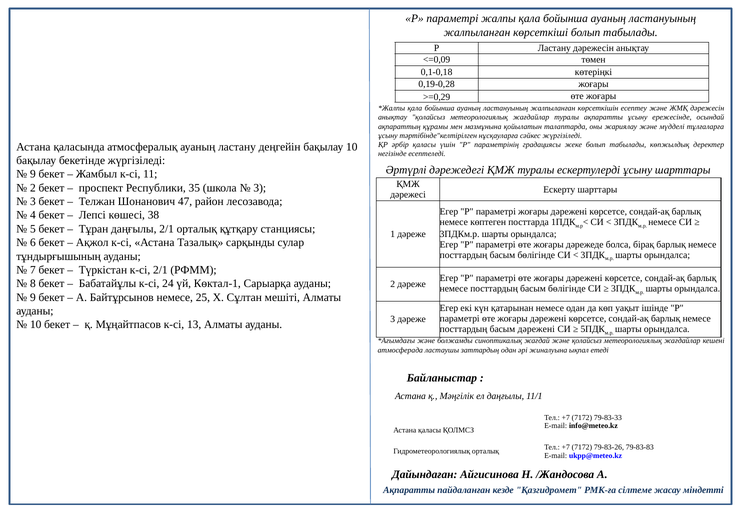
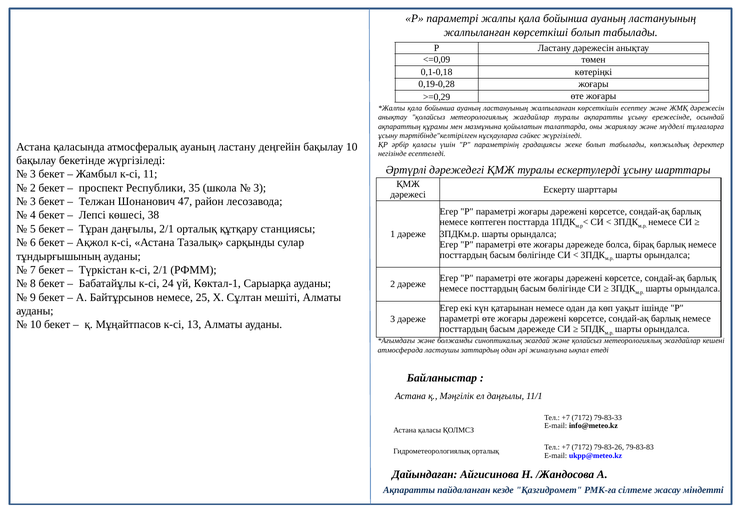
9: 9 -> 3 (33, 174)
басым дәрежені: дәрежені -> дәрежеде (536, 329)
